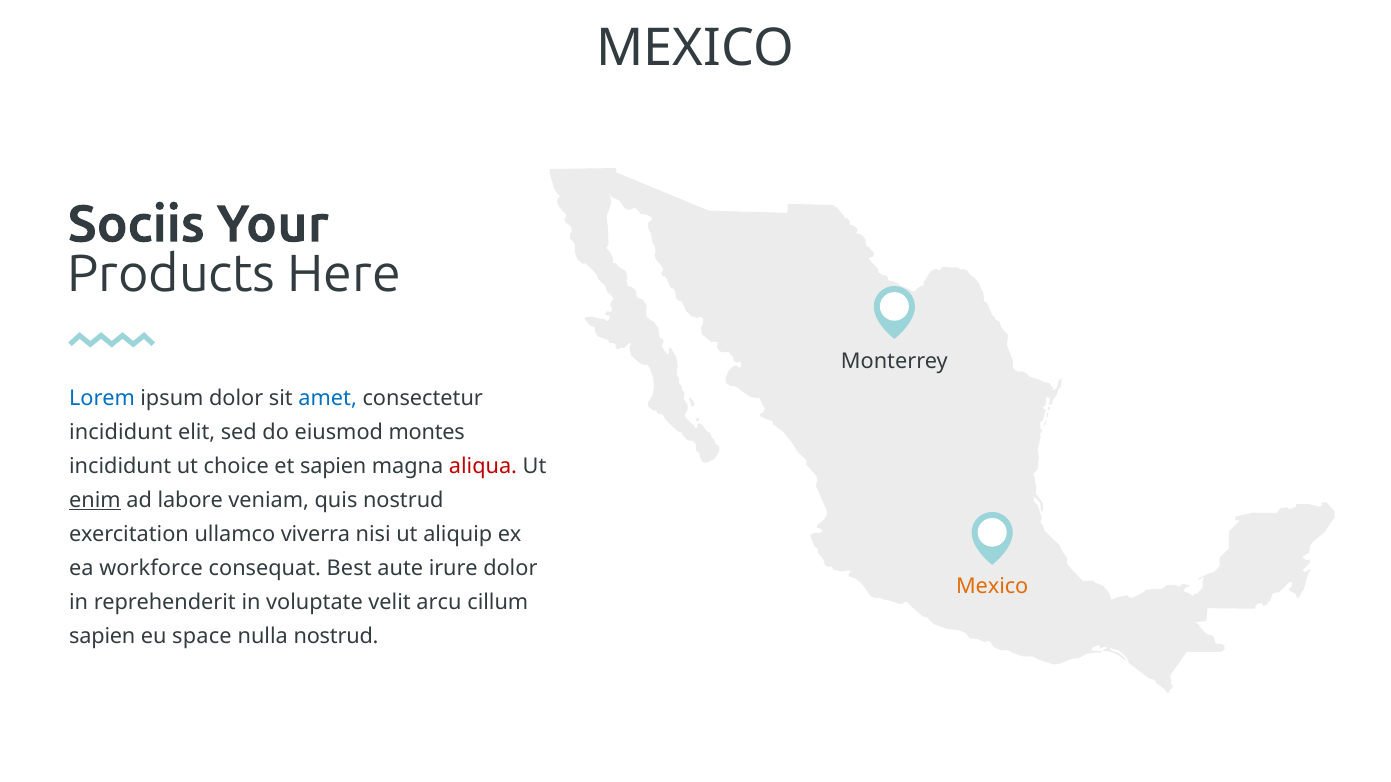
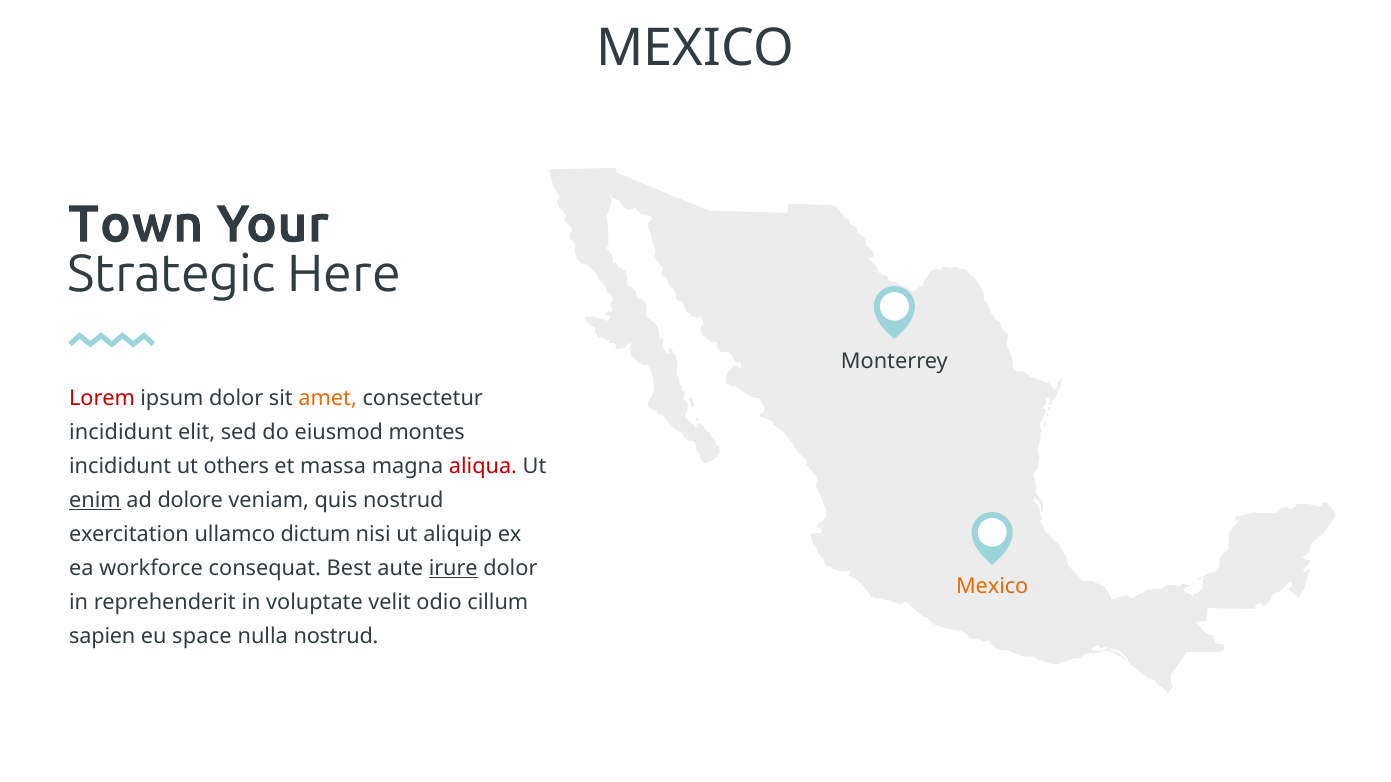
Sociis: Sociis -> Town (136, 225)
Products: Products -> Strategic (172, 275)
Lorem colour: blue -> red (102, 399)
amet colour: blue -> orange (328, 399)
choice: choice -> others (236, 467)
et sapien: sapien -> massa (333, 467)
labore: labore -> dolore (190, 501)
viverra: viverra -> dictum (316, 534)
irure underline: none -> present (453, 568)
arcu: arcu -> odio (439, 602)
